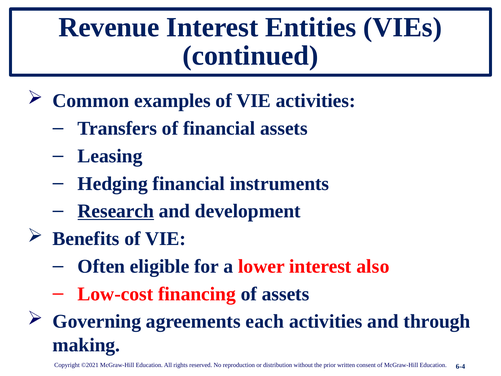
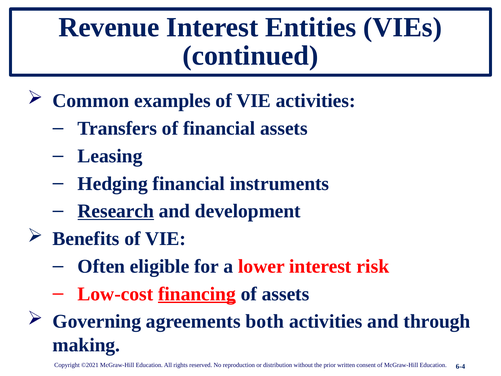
also: also -> risk (373, 266)
financing underline: none -> present (197, 294)
each: each -> both (265, 321)
